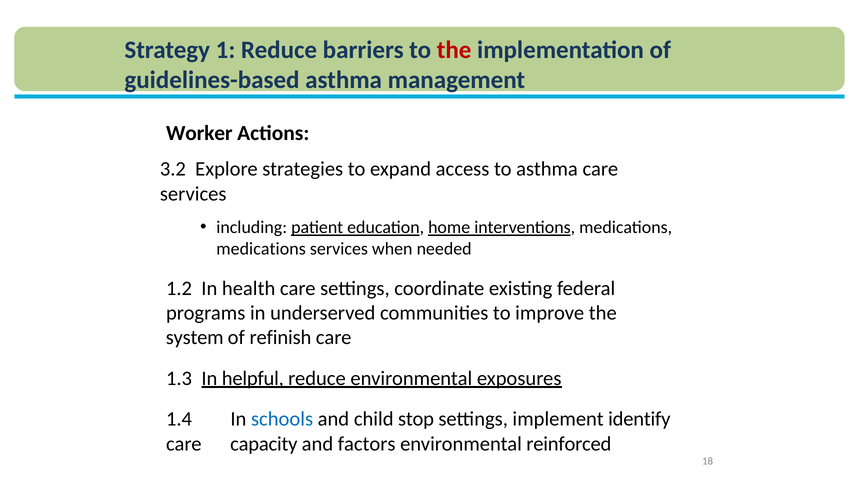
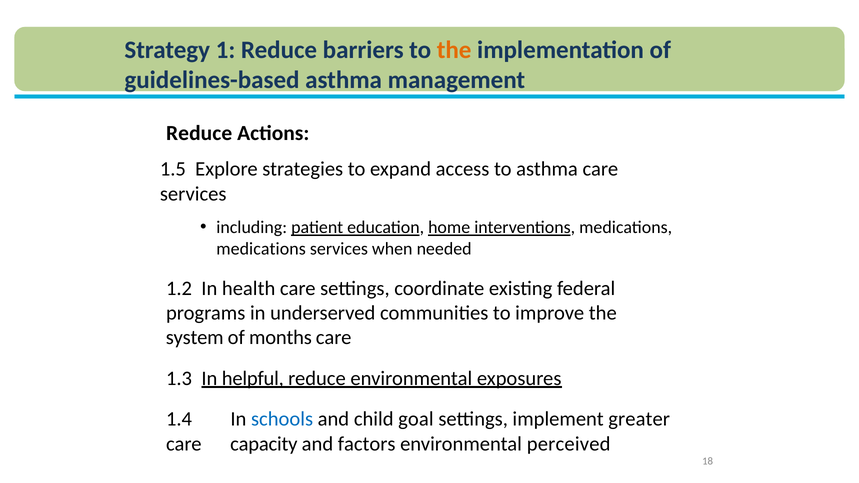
the colour: red -> orange (454, 50)
Worker: Worker -> Reduce (199, 133)
3.2: 3.2 -> 1.5 (173, 169)
refinish: refinish -> months (280, 338)
stop: stop -> goal (416, 419)
identify: identify -> greater (639, 419)
reinforced: reinforced -> perceived (569, 444)
